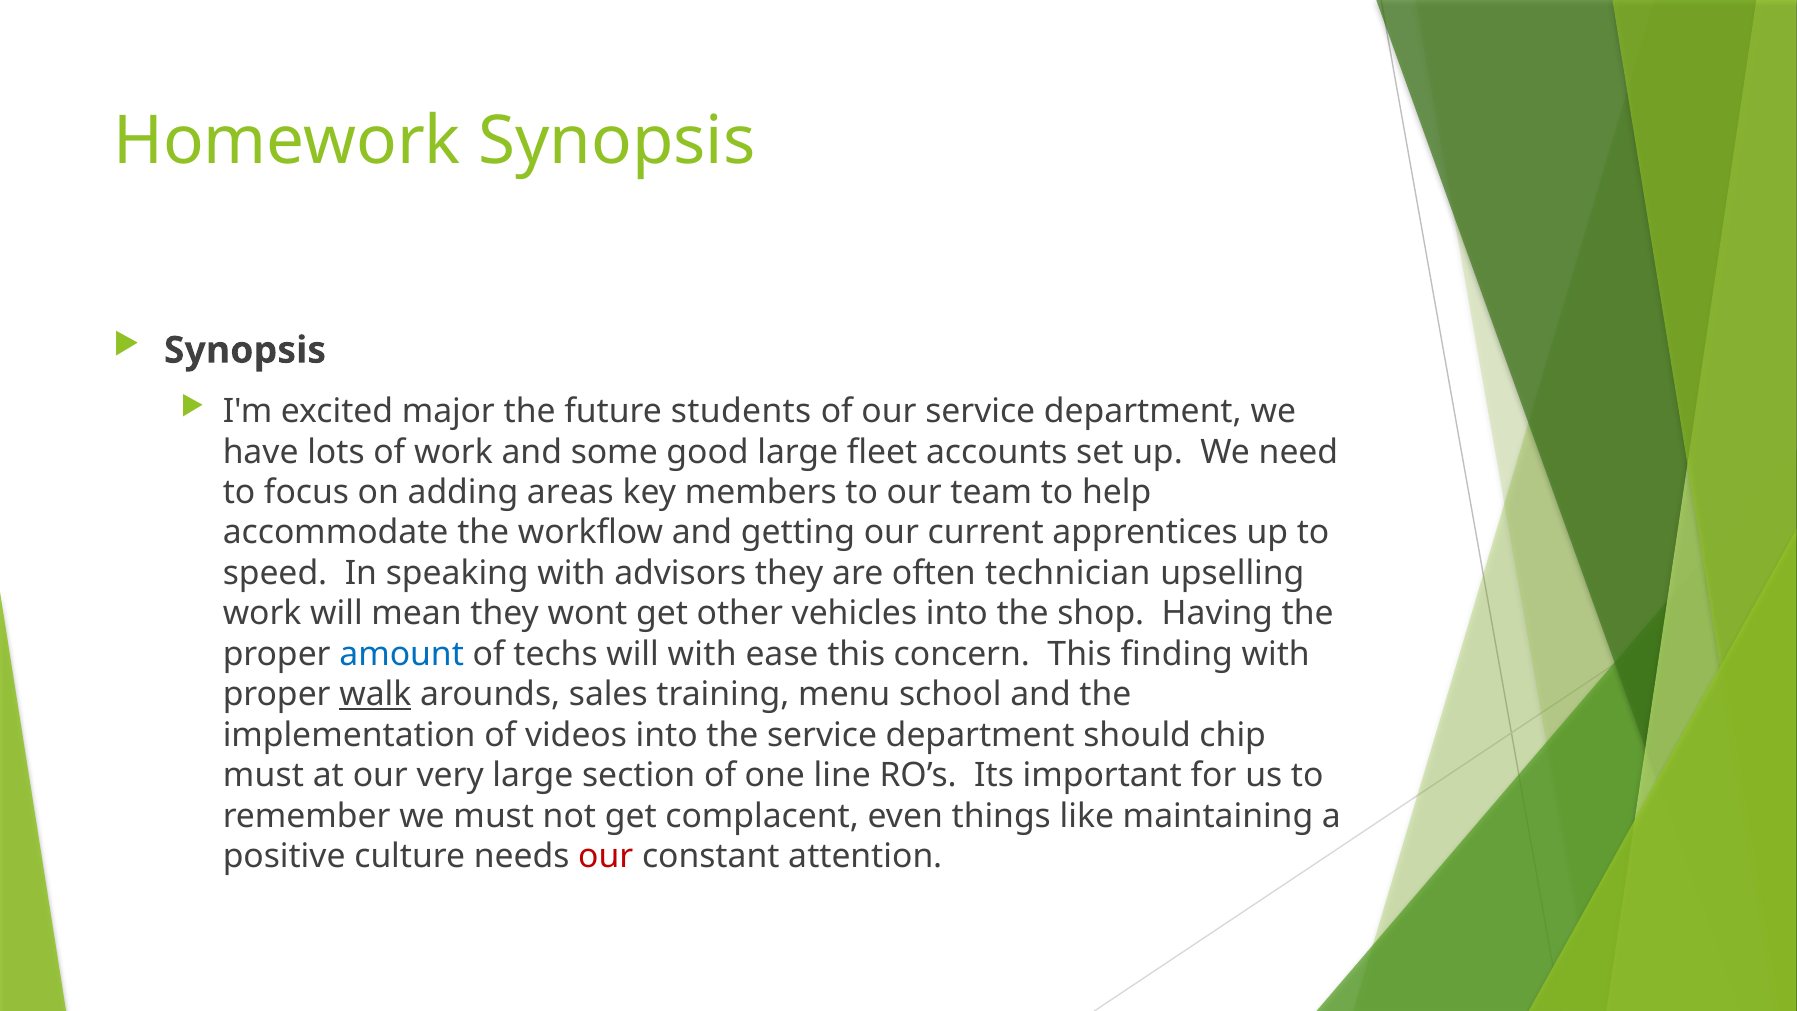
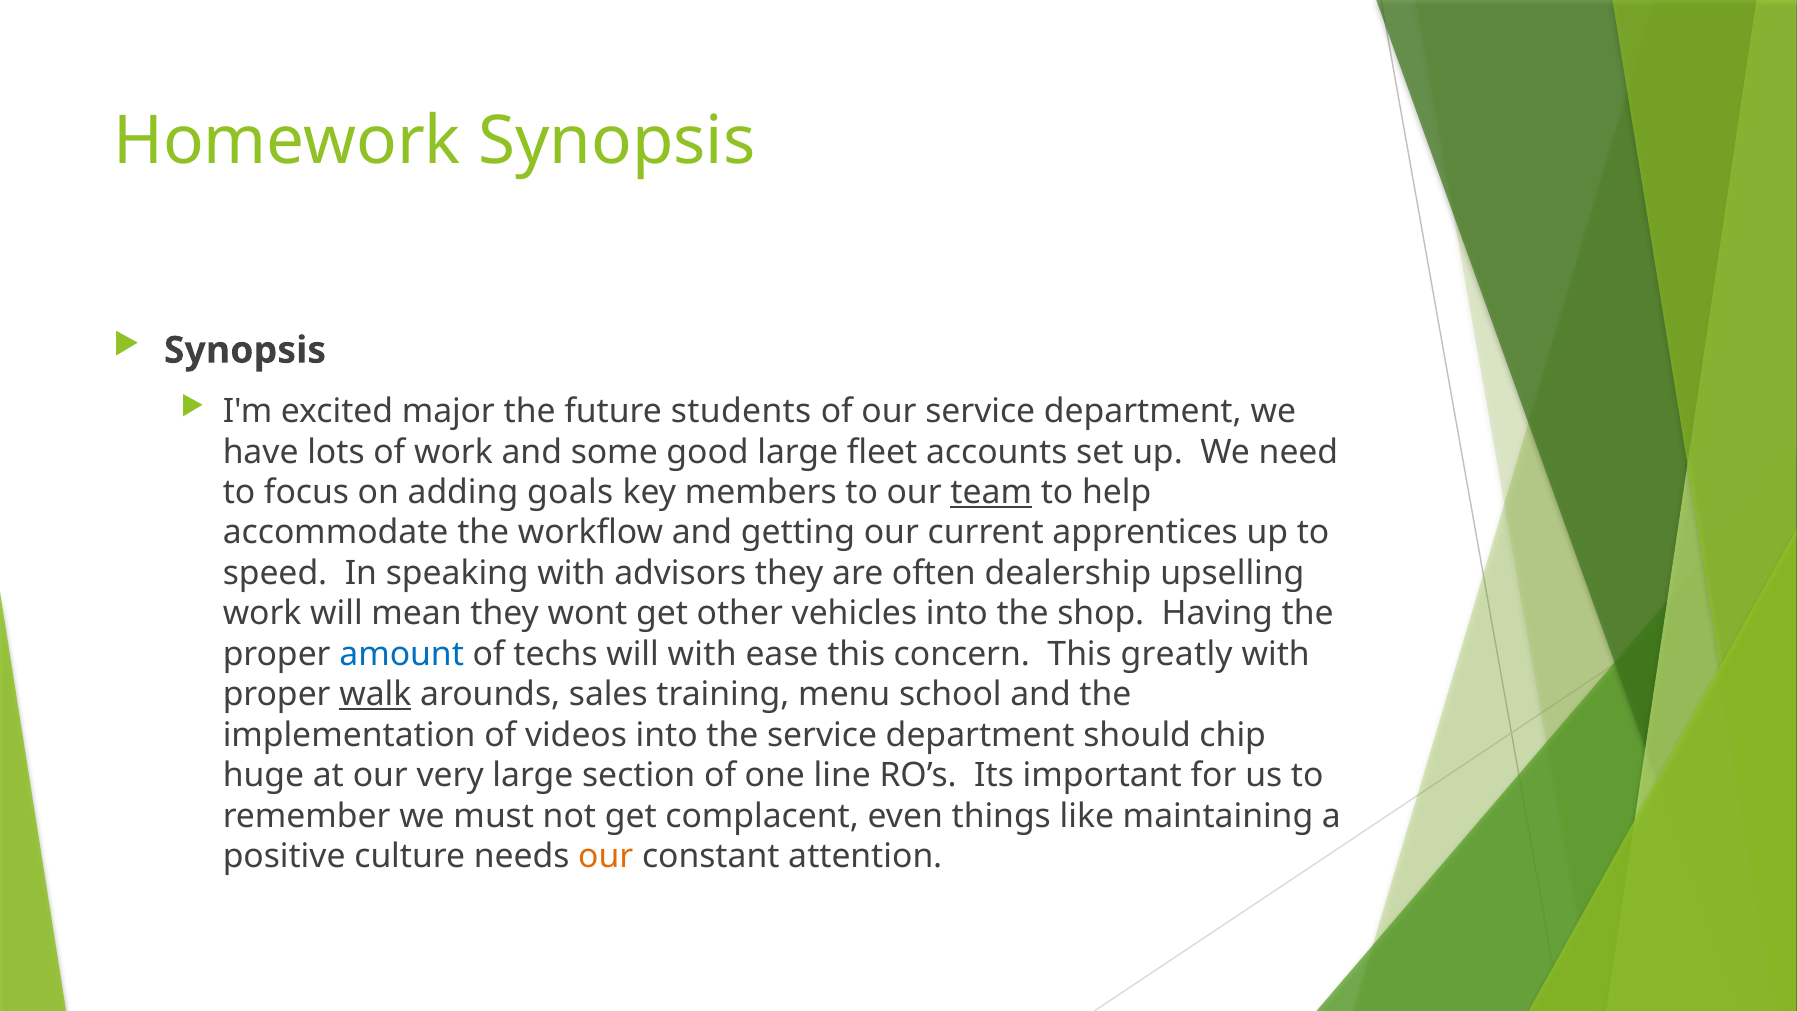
areas: areas -> goals (570, 492)
team underline: none -> present (991, 492)
technician: technician -> dealership (1068, 573)
finding: finding -> greatly (1177, 654)
must: must -> huge (264, 775)
our colour: red -> orange (606, 856)
